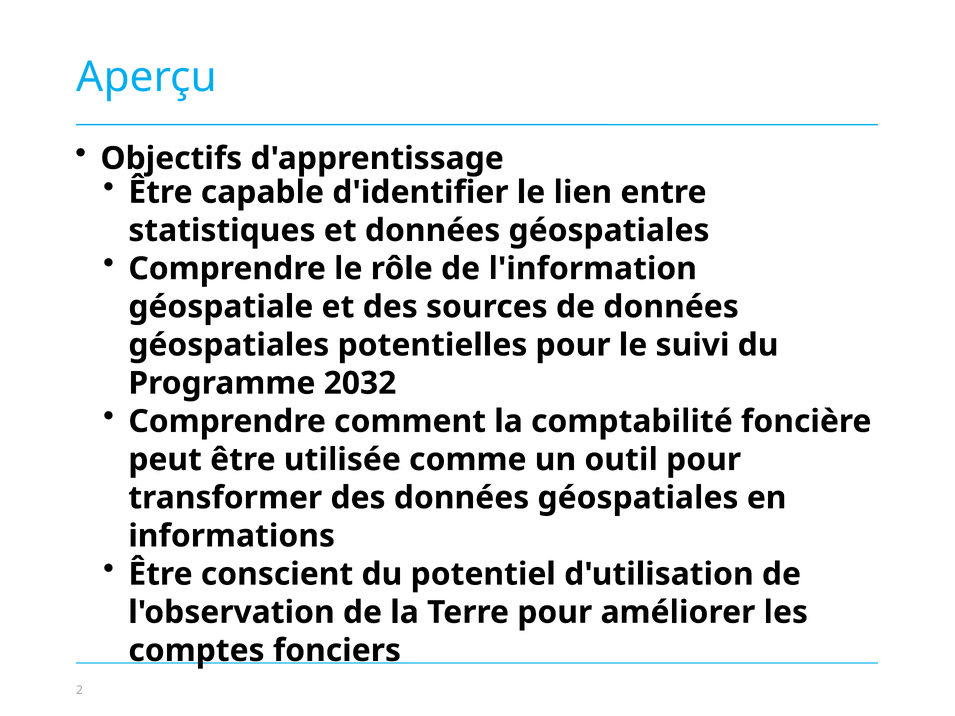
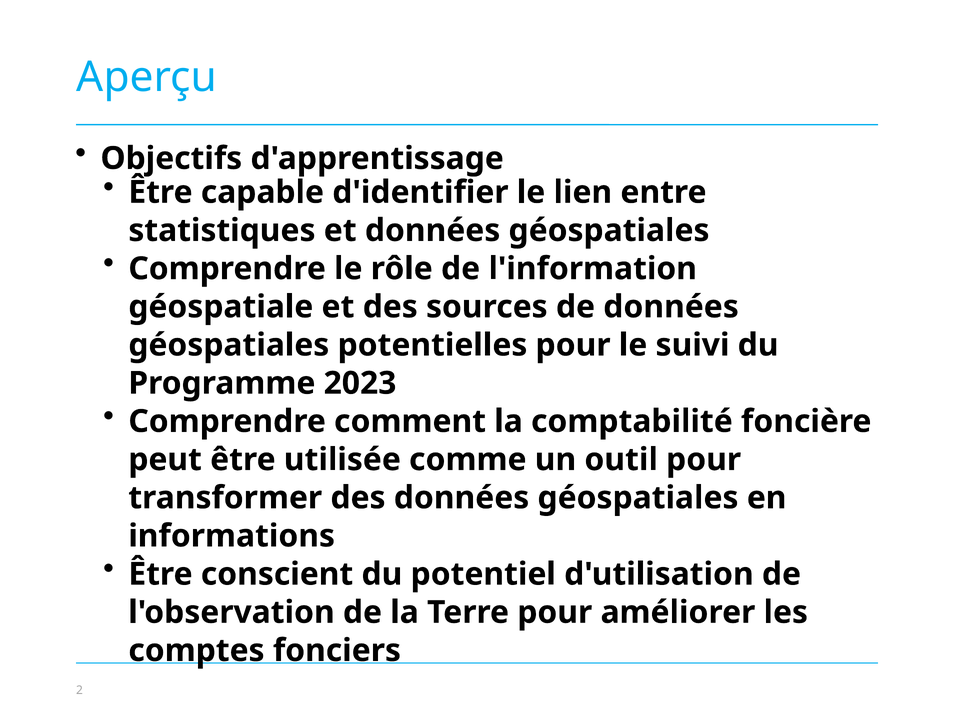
2032: 2032 -> 2023 (360, 383)
